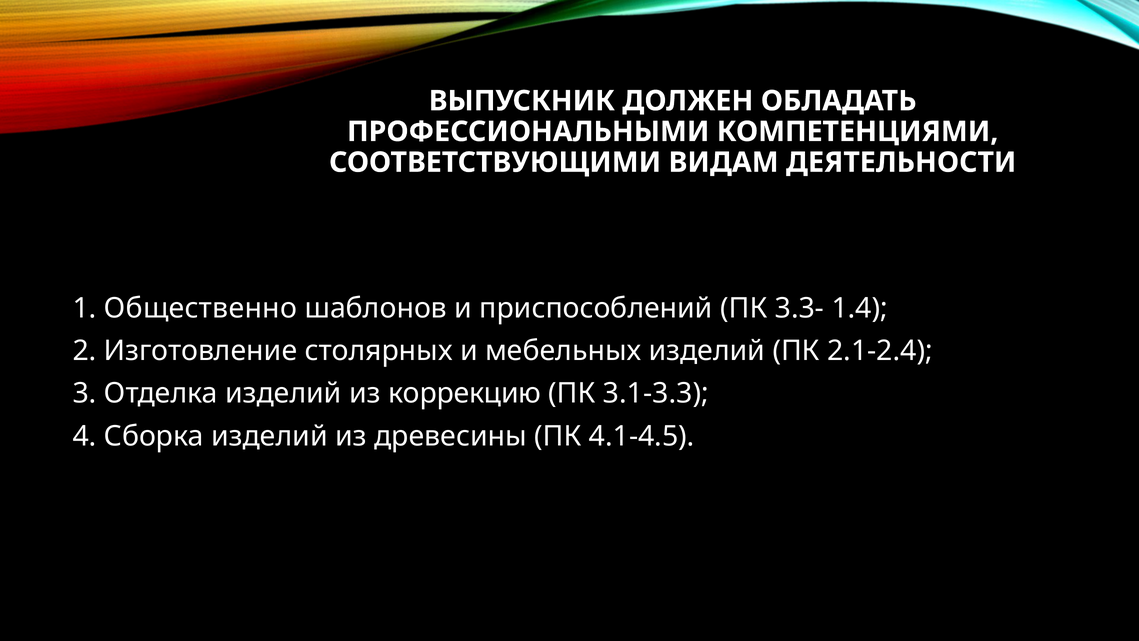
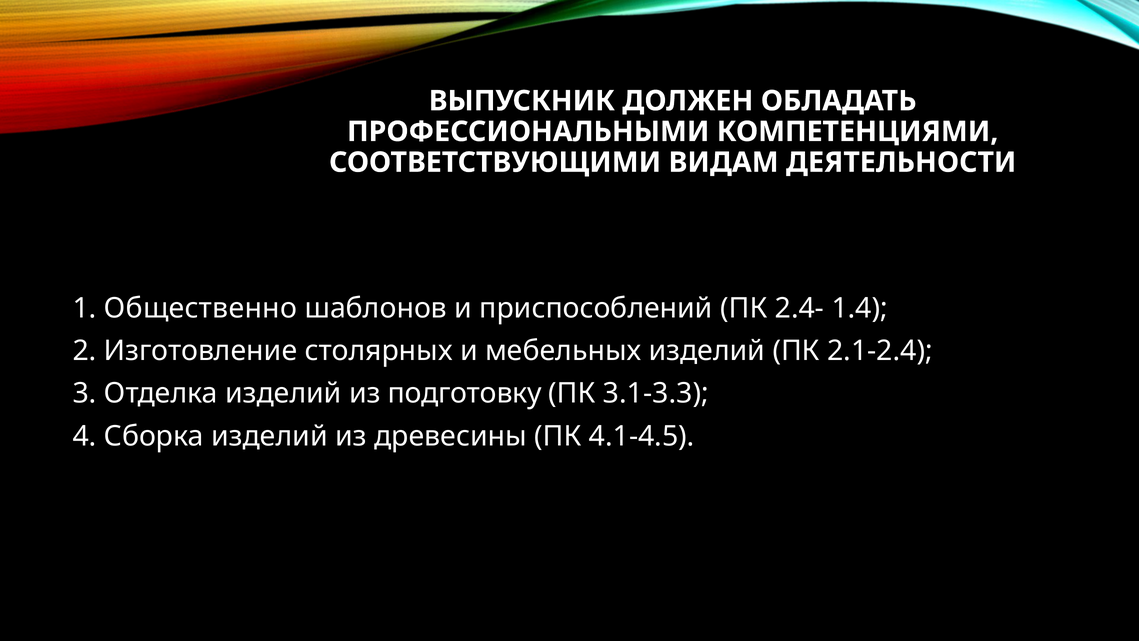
3.3-: 3.3- -> 2.4- (799, 308)
коррекцию: коррекцию -> подготовку (465, 393)
